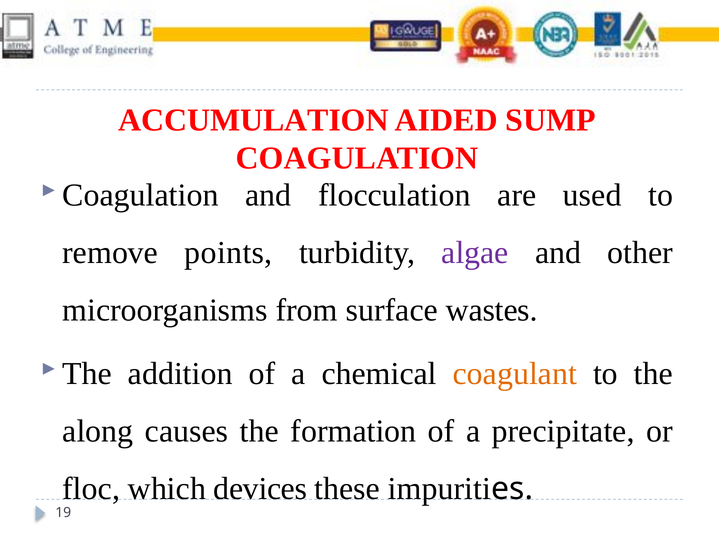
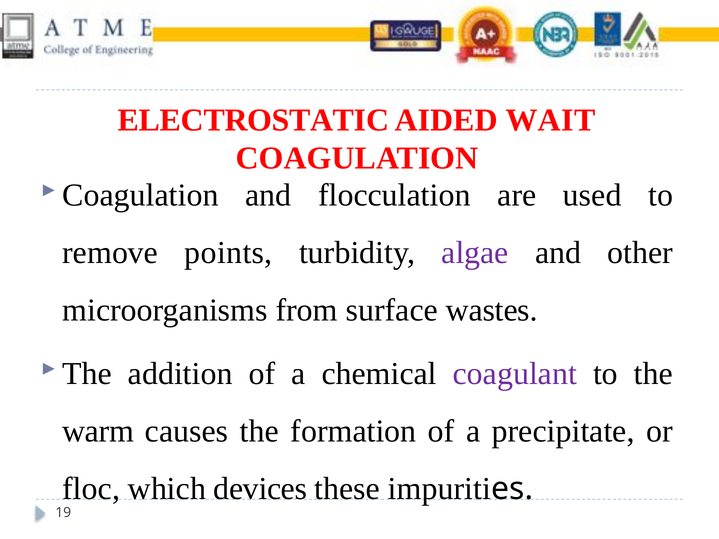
ACCUMULATION: ACCUMULATION -> ELECTROSTATIC (254, 120)
SUMP: SUMP -> WAIT (550, 120)
coagulant colour: orange -> purple (515, 374)
along: along -> warm (98, 431)
